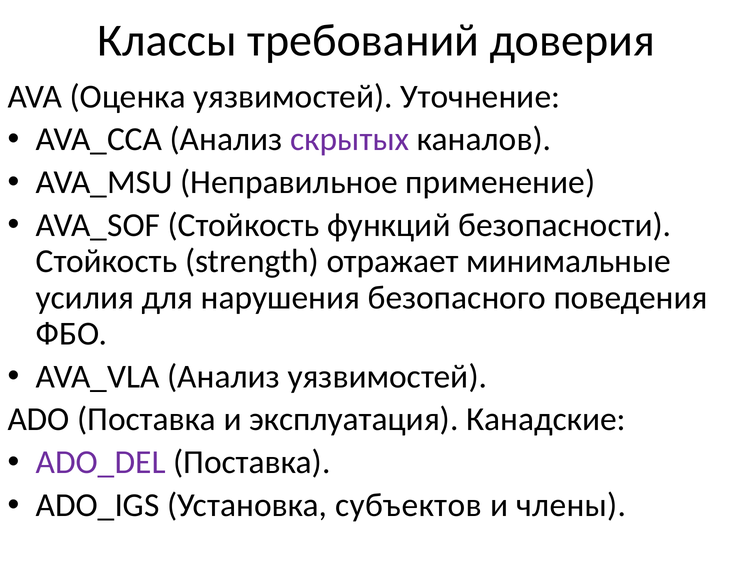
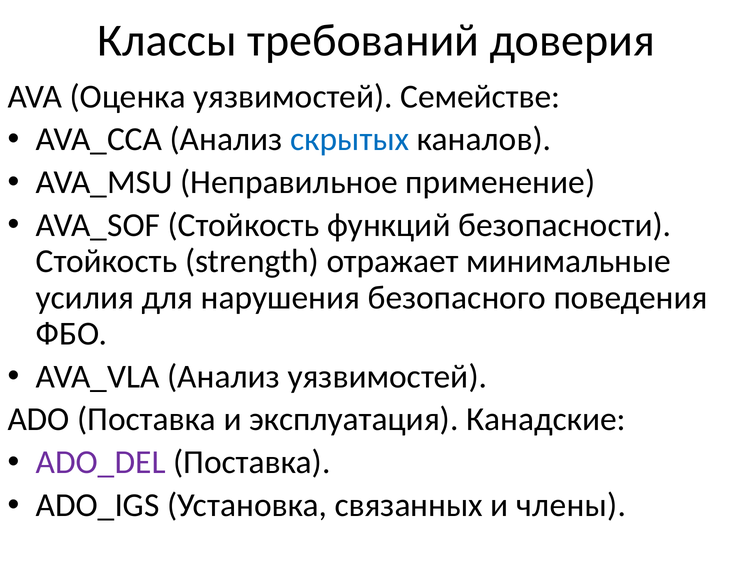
Уточнение: Уточнение -> Семействе (480, 96)
скрытых colour: purple -> blue (350, 139)
субъектов: субъектов -> связанных (409, 505)
